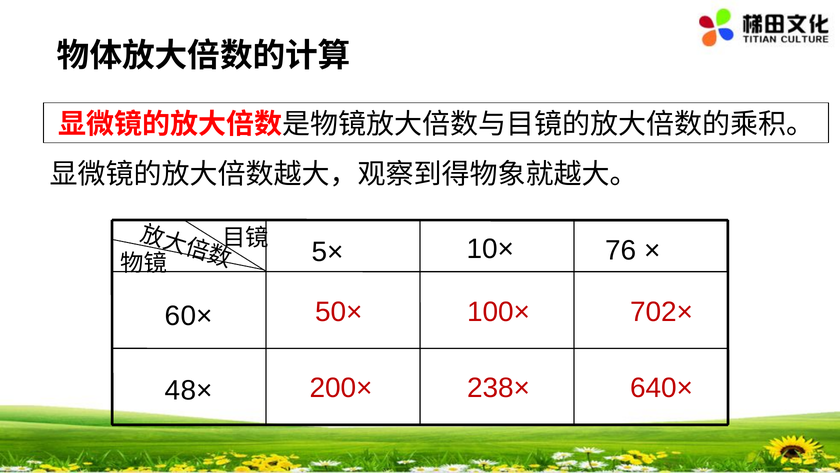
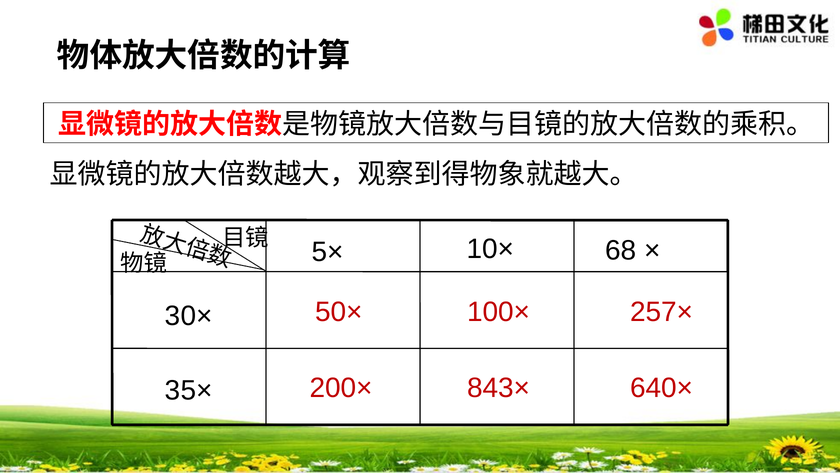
76: 76 -> 68 (621, 250)
702×: 702× -> 257× (661, 312)
60×: 60× -> 30× (189, 316)
238×: 238× -> 843× (499, 387)
48×: 48× -> 35× (189, 390)
